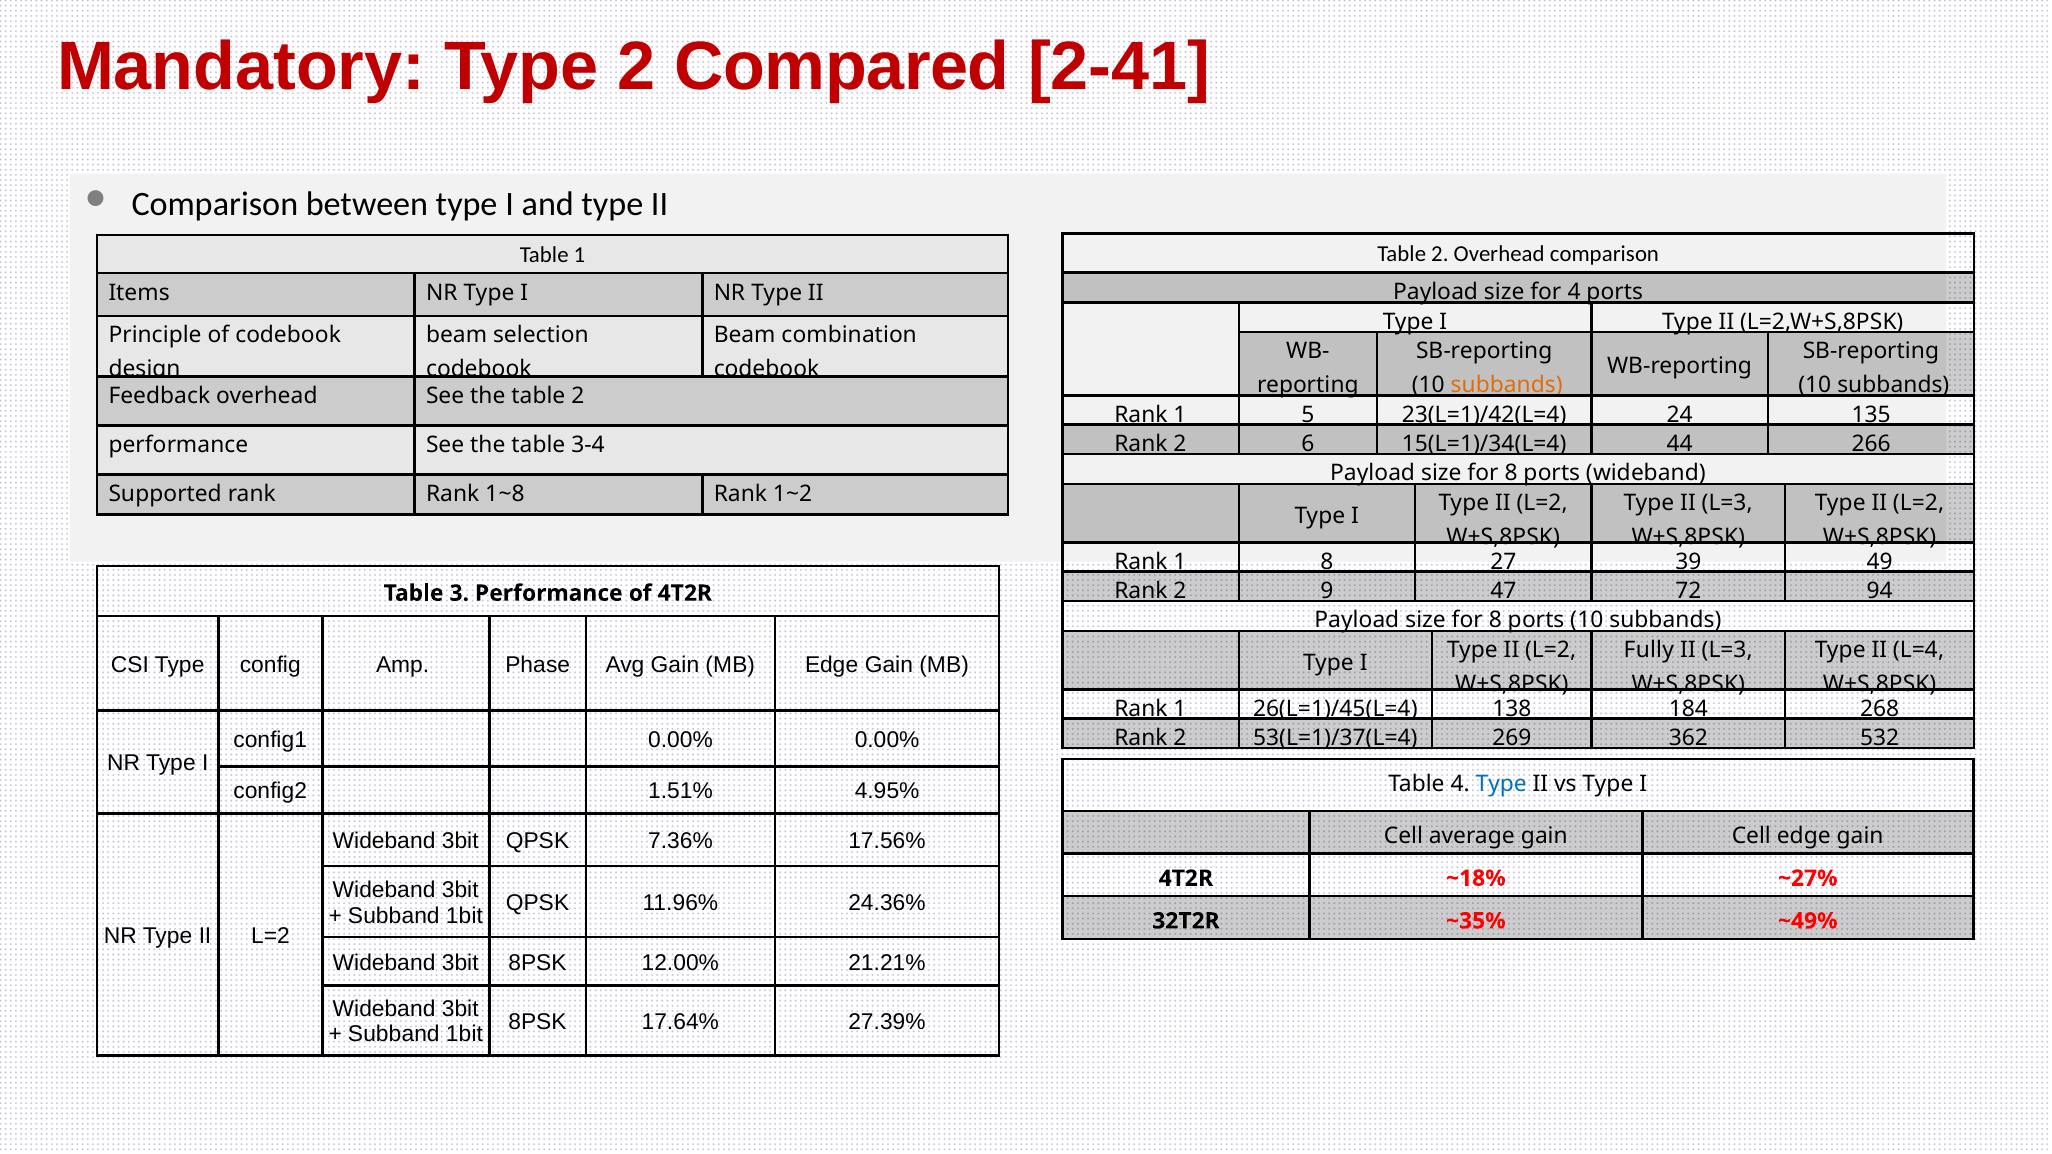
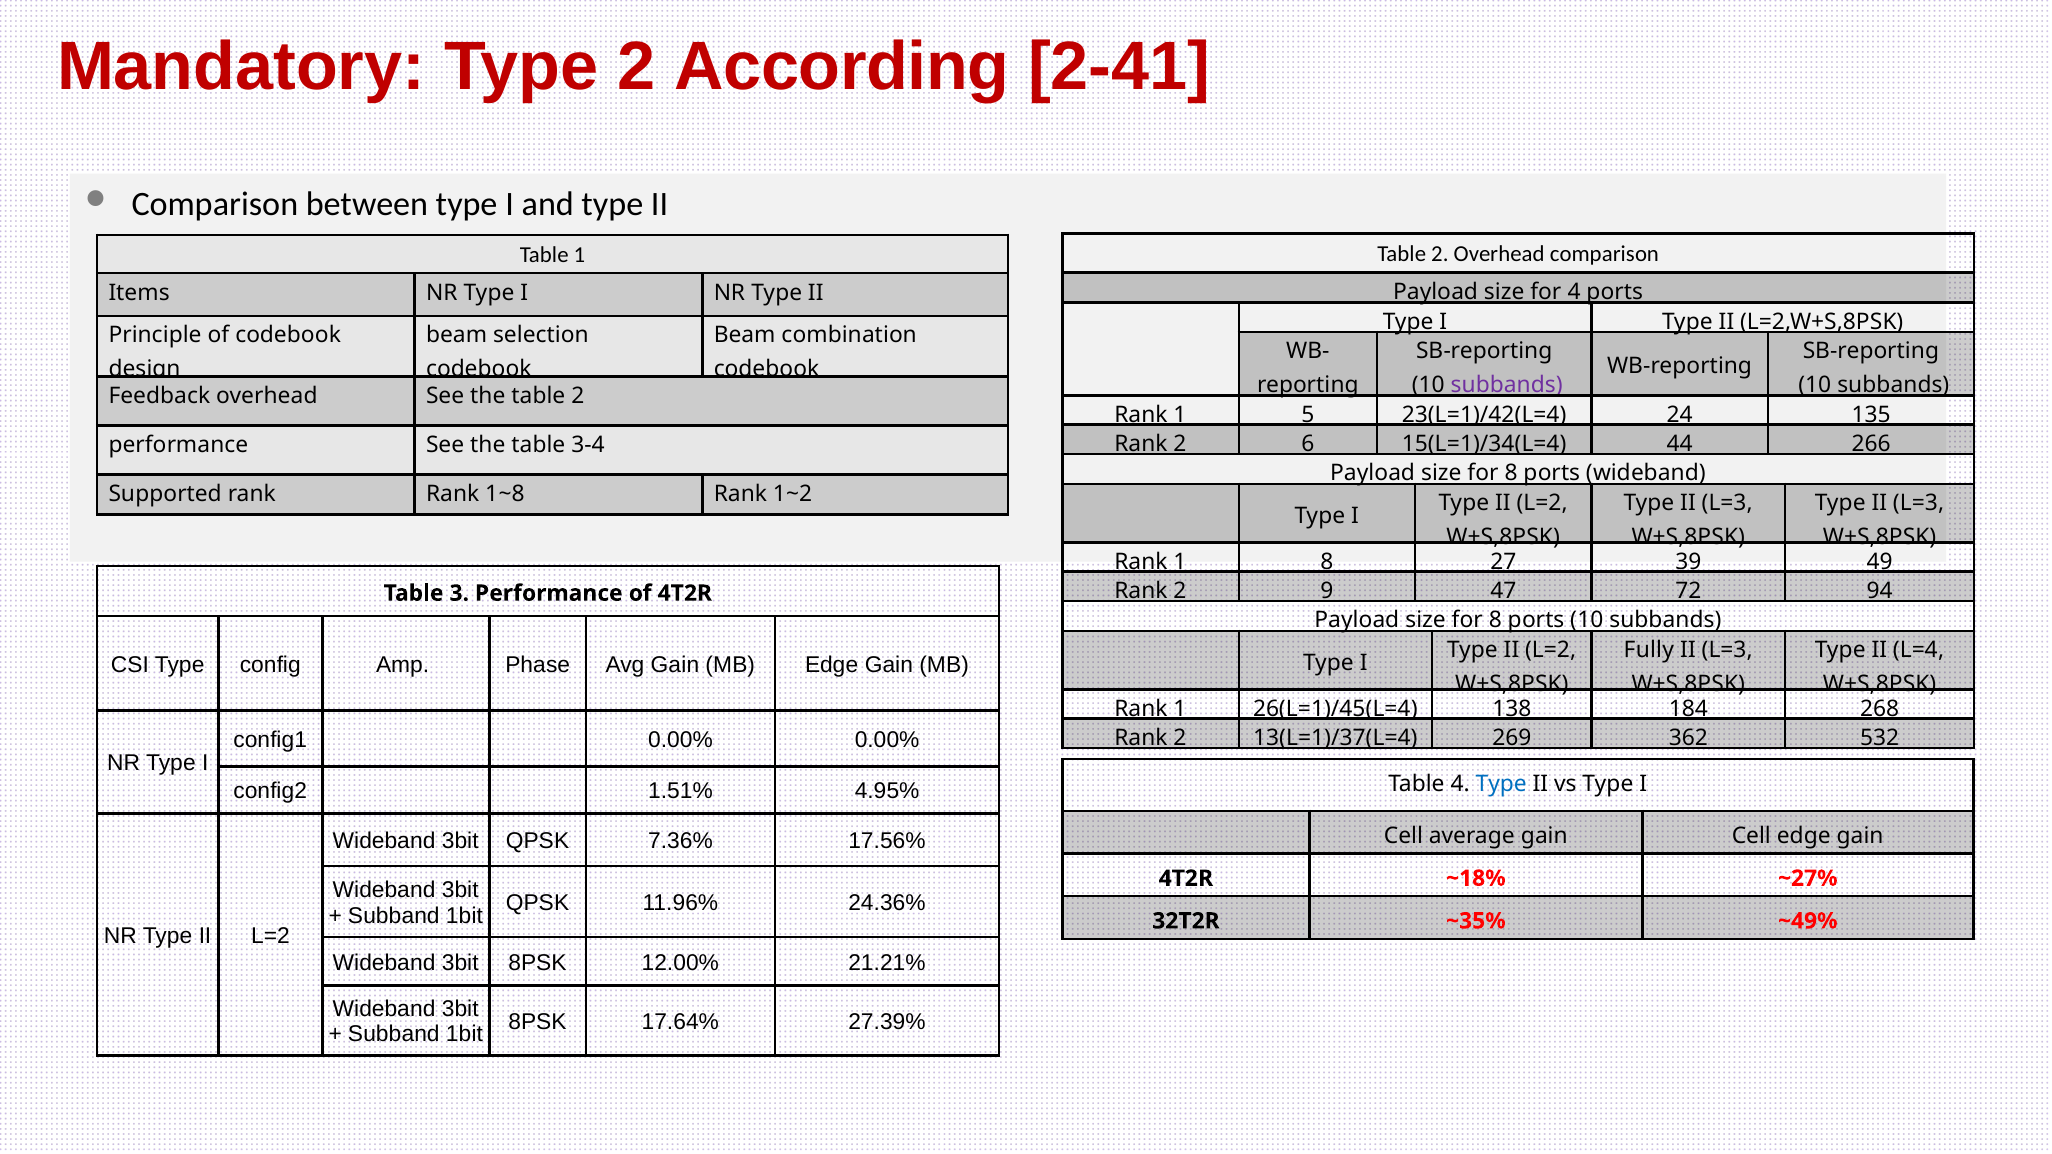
Compared: Compared -> According (842, 66)
subbands colour: orange -> purple (1507, 385)
L=2: L=2 -> L=3 (1919, 503)
53(L=1)/37(L=4: 53(L=1)/37(L=4 -> 13(L=1)/37(L=4 (1335, 738)
